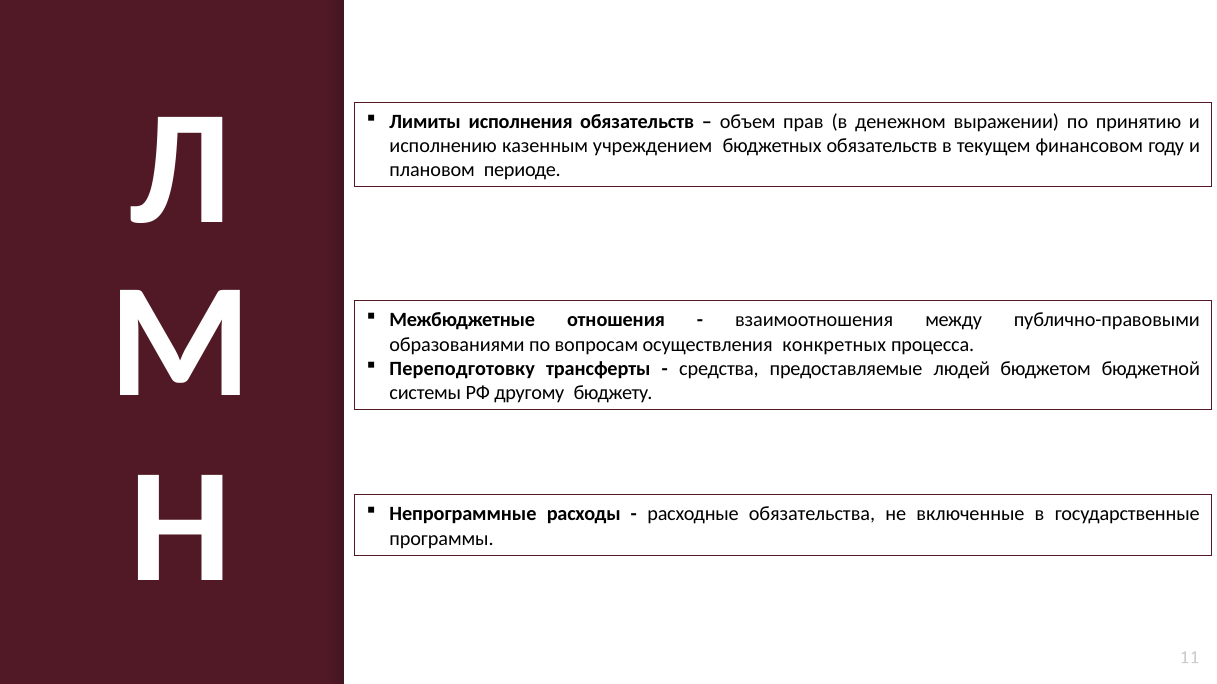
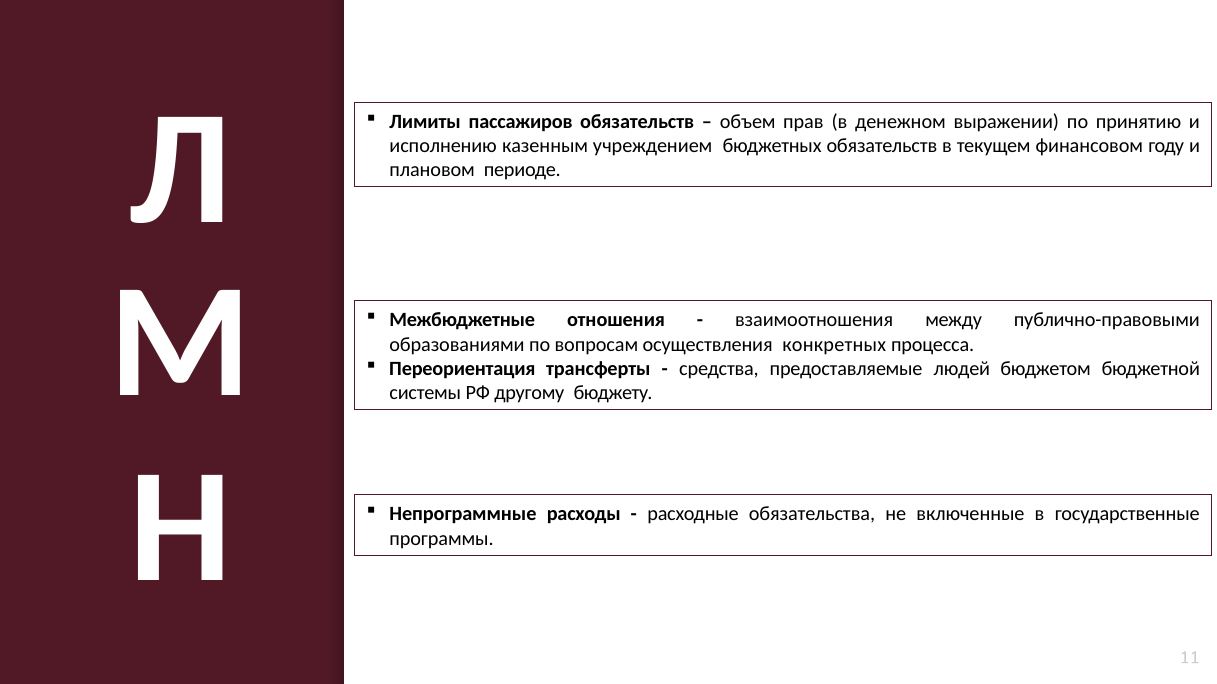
исполнения: исполнения -> пассажиров (521, 122)
Переподготовку: Переподготовку -> Переориентация (462, 369)
